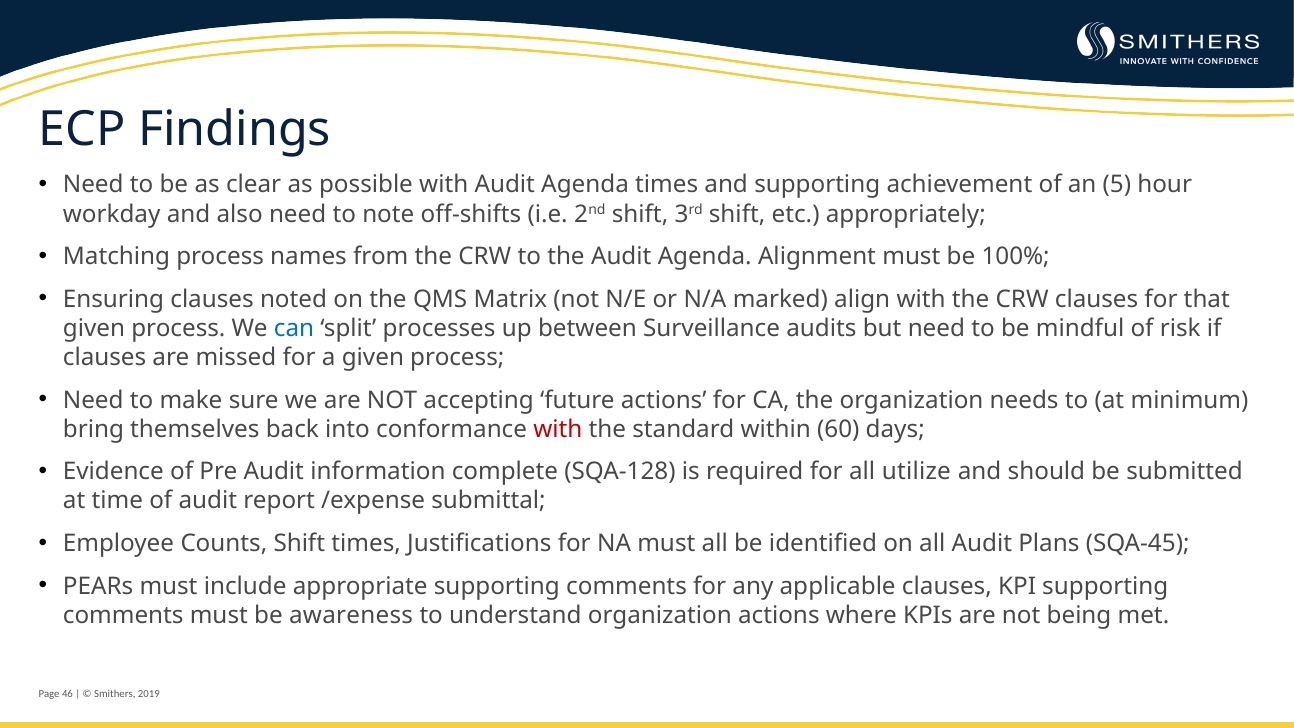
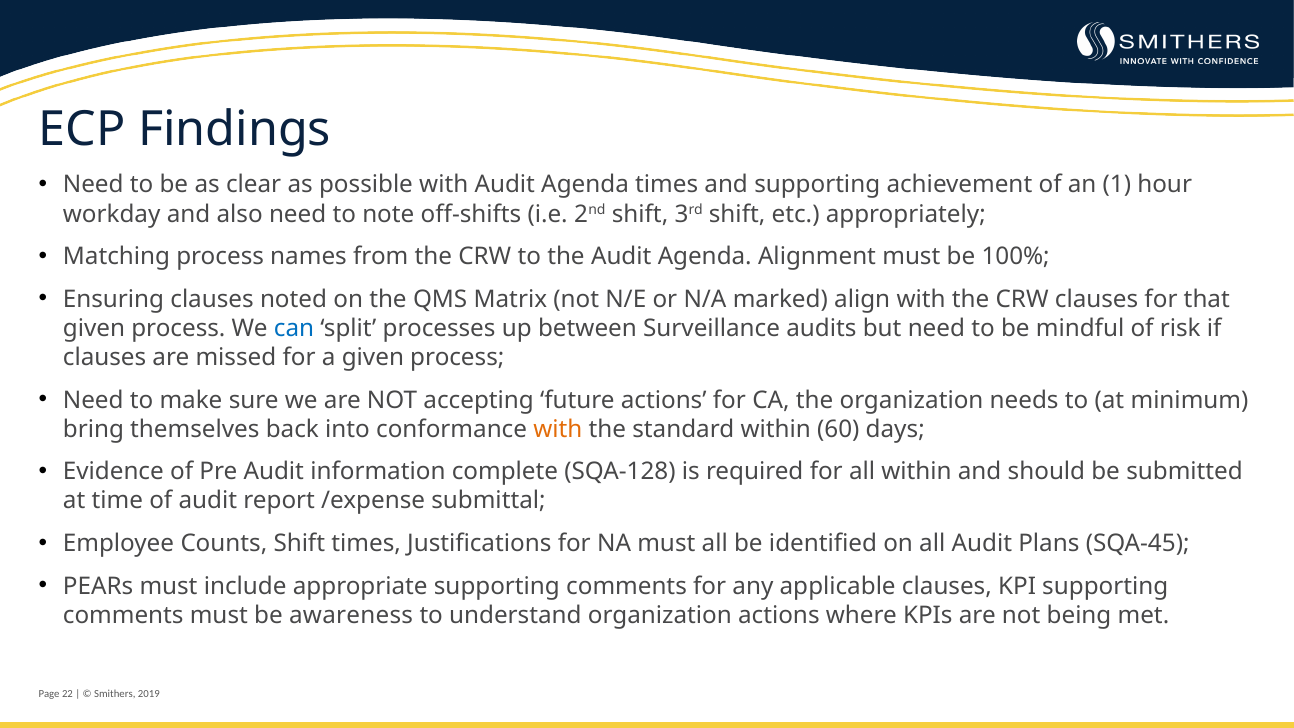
5: 5 -> 1 (1117, 185)
with colour: red -> orange (558, 429)
all utilize: utilize -> within (917, 472)
46: 46 -> 22 (67, 694)
